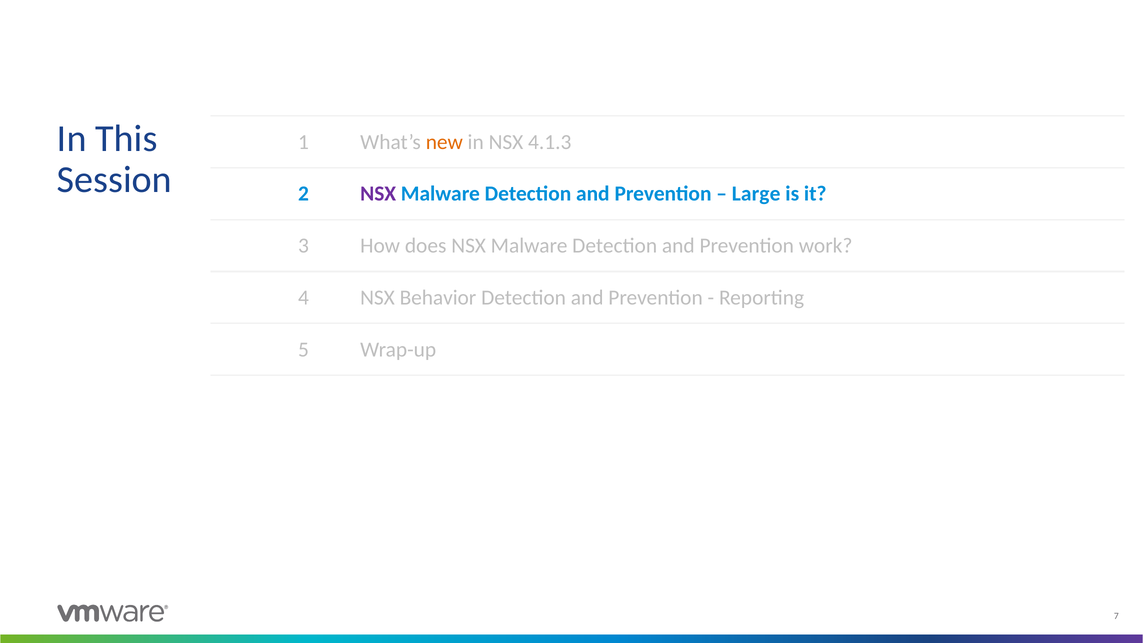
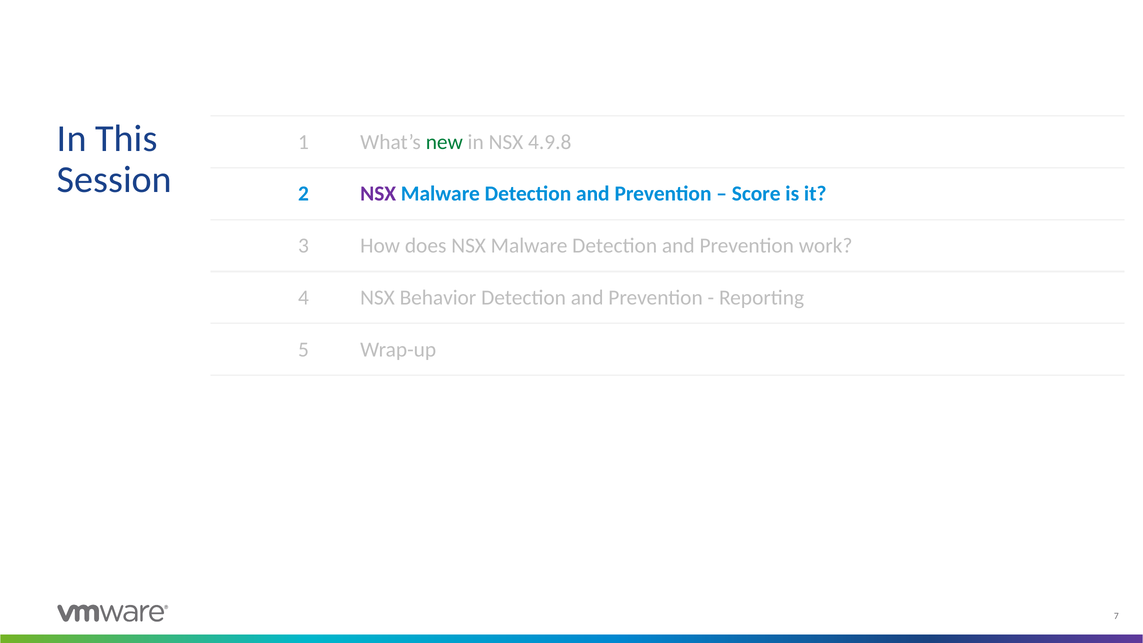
new colour: orange -> green (444, 142)
4.1.3: 4.1.3 -> 4.9.8 (550, 142)
Large: Large -> Score (756, 194)
